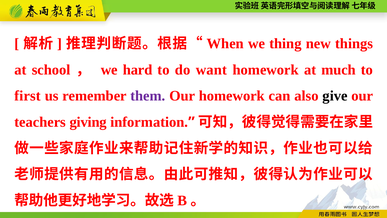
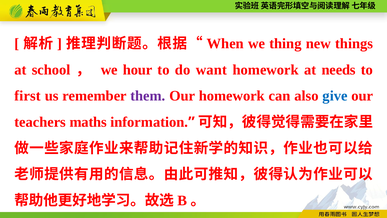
hard: hard -> hour (138, 70)
much: much -> needs (339, 70)
give colour: black -> blue (335, 96)
giving: giving -> maths (88, 122)
